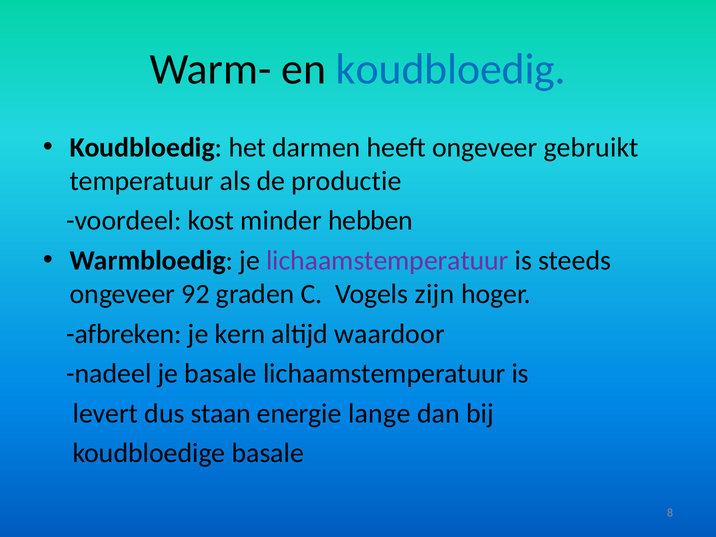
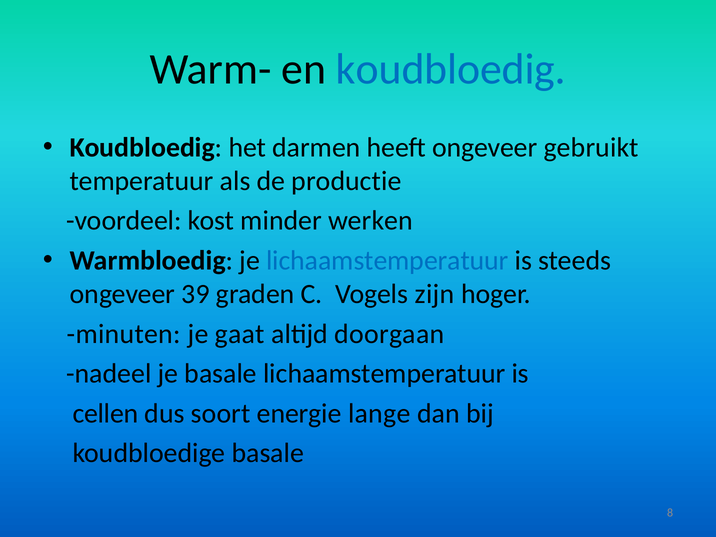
hebben: hebben -> werken (370, 221)
lichaamstemperatuur colour: purple -> blue (387, 261)
92: 92 -> 39 (196, 294)
afbreken: afbreken -> minuten (124, 334)
kern: kern -> gaat (240, 334)
waardoor: waardoor -> doorgaan (389, 334)
levert: levert -> cellen (106, 413)
staan: staan -> soort (221, 413)
